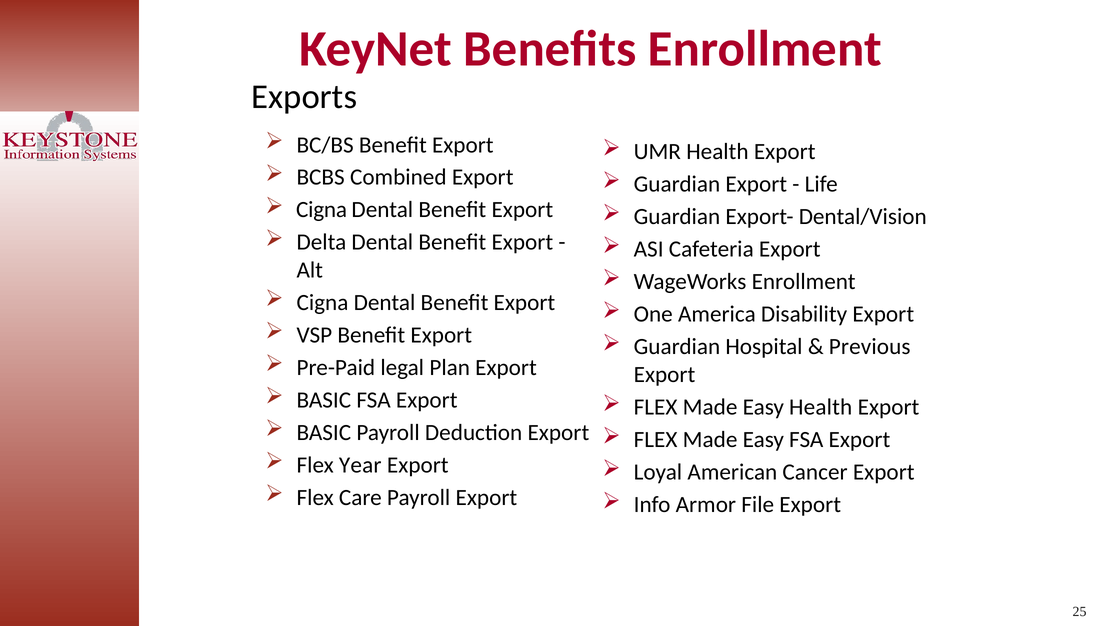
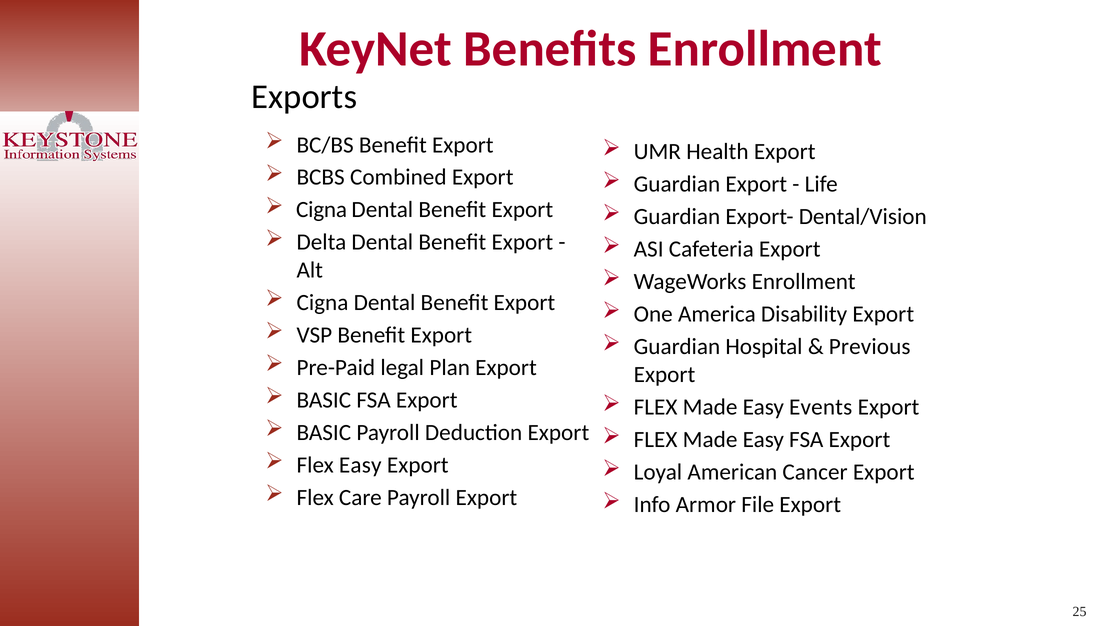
Easy Health: Health -> Events (821, 407)
Flex Year: Year -> Easy (360, 465)
